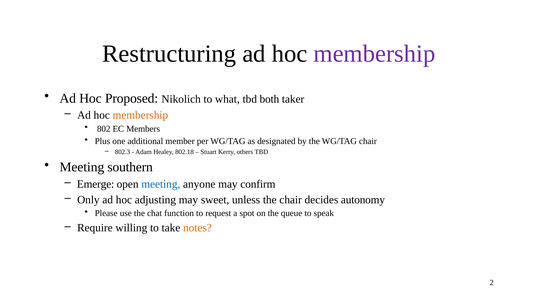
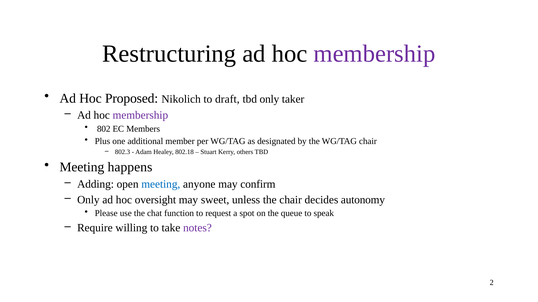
what: what -> draft (227, 99)
tbd both: both -> only (269, 99)
membership colour: orange -> purple (140, 115)
southern: southern -> happens (130, 167)
Emerge: Emerge -> Adding (96, 184)
adjusting: adjusting -> oversight (155, 200)
notes colour: orange -> purple (197, 228)
